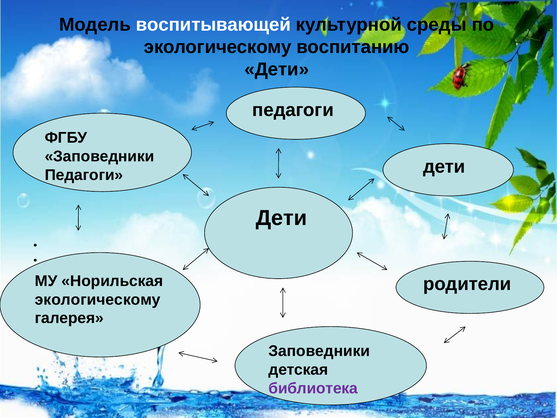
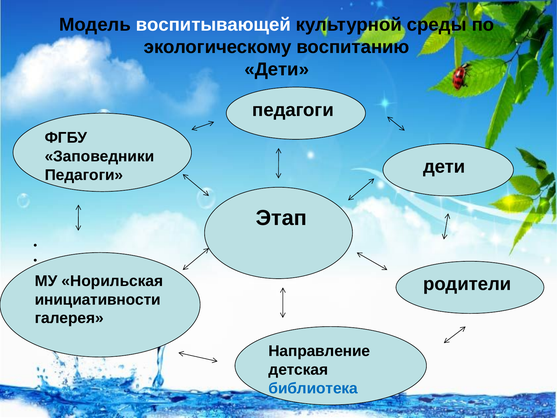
Дети: Дети -> Этап (281, 218)
экологическому: экологическому -> инициативности (98, 299)
Заповедники: Заповедники -> Направление (319, 351)
библиотека colour: purple -> blue (313, 388)
